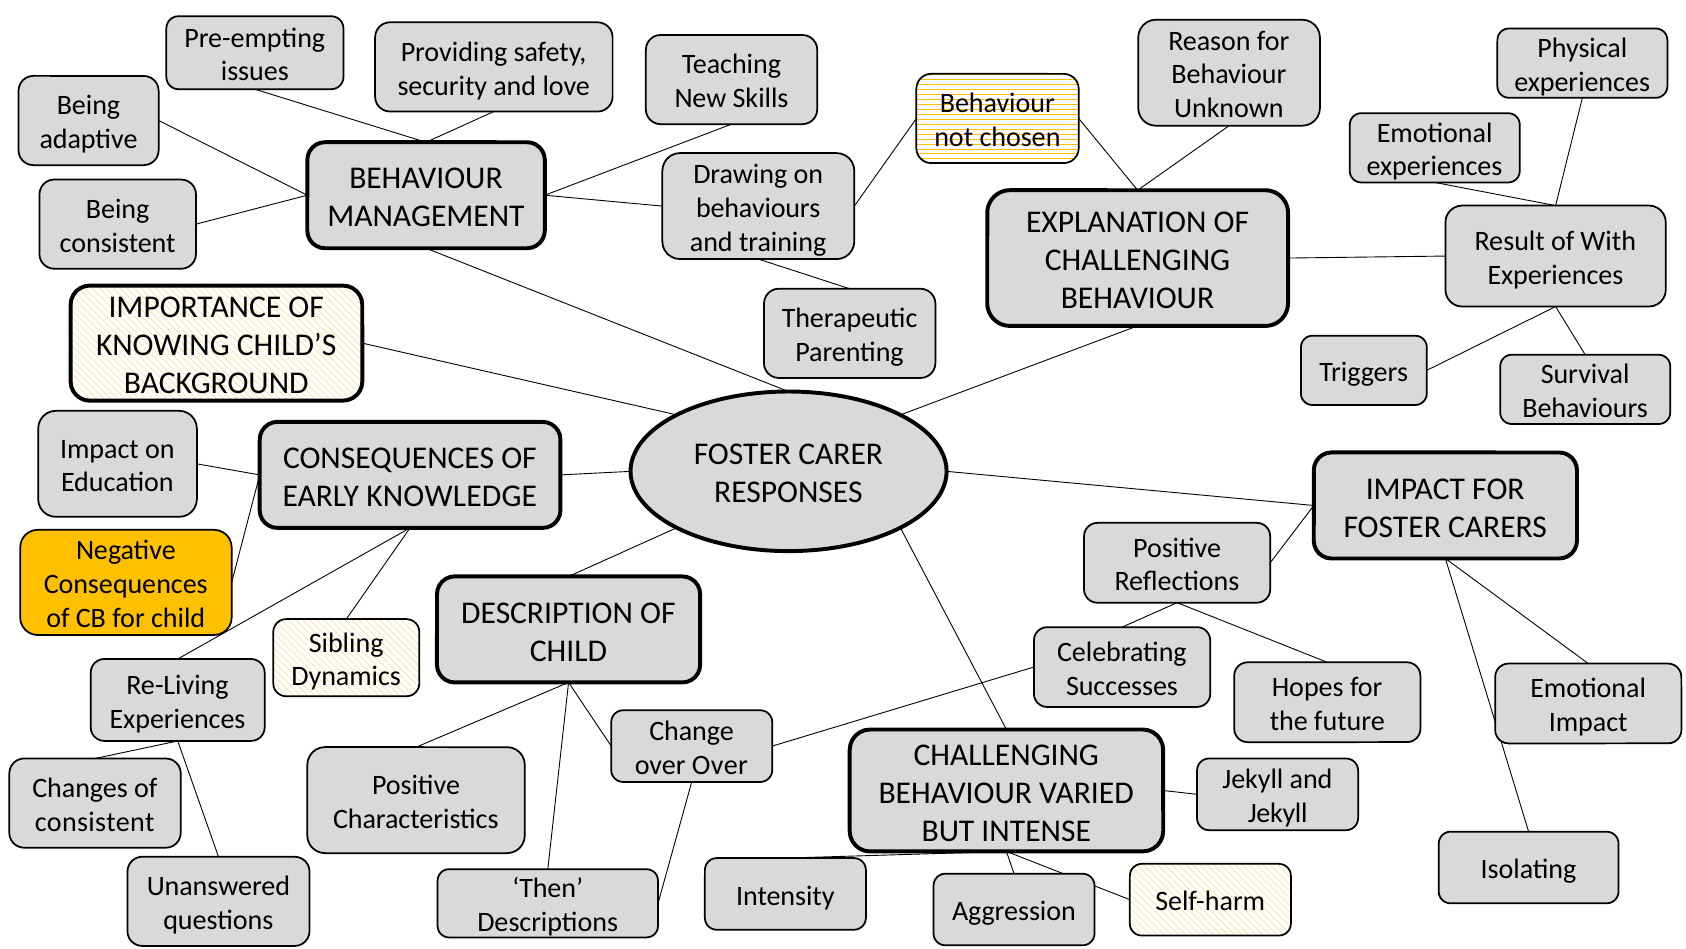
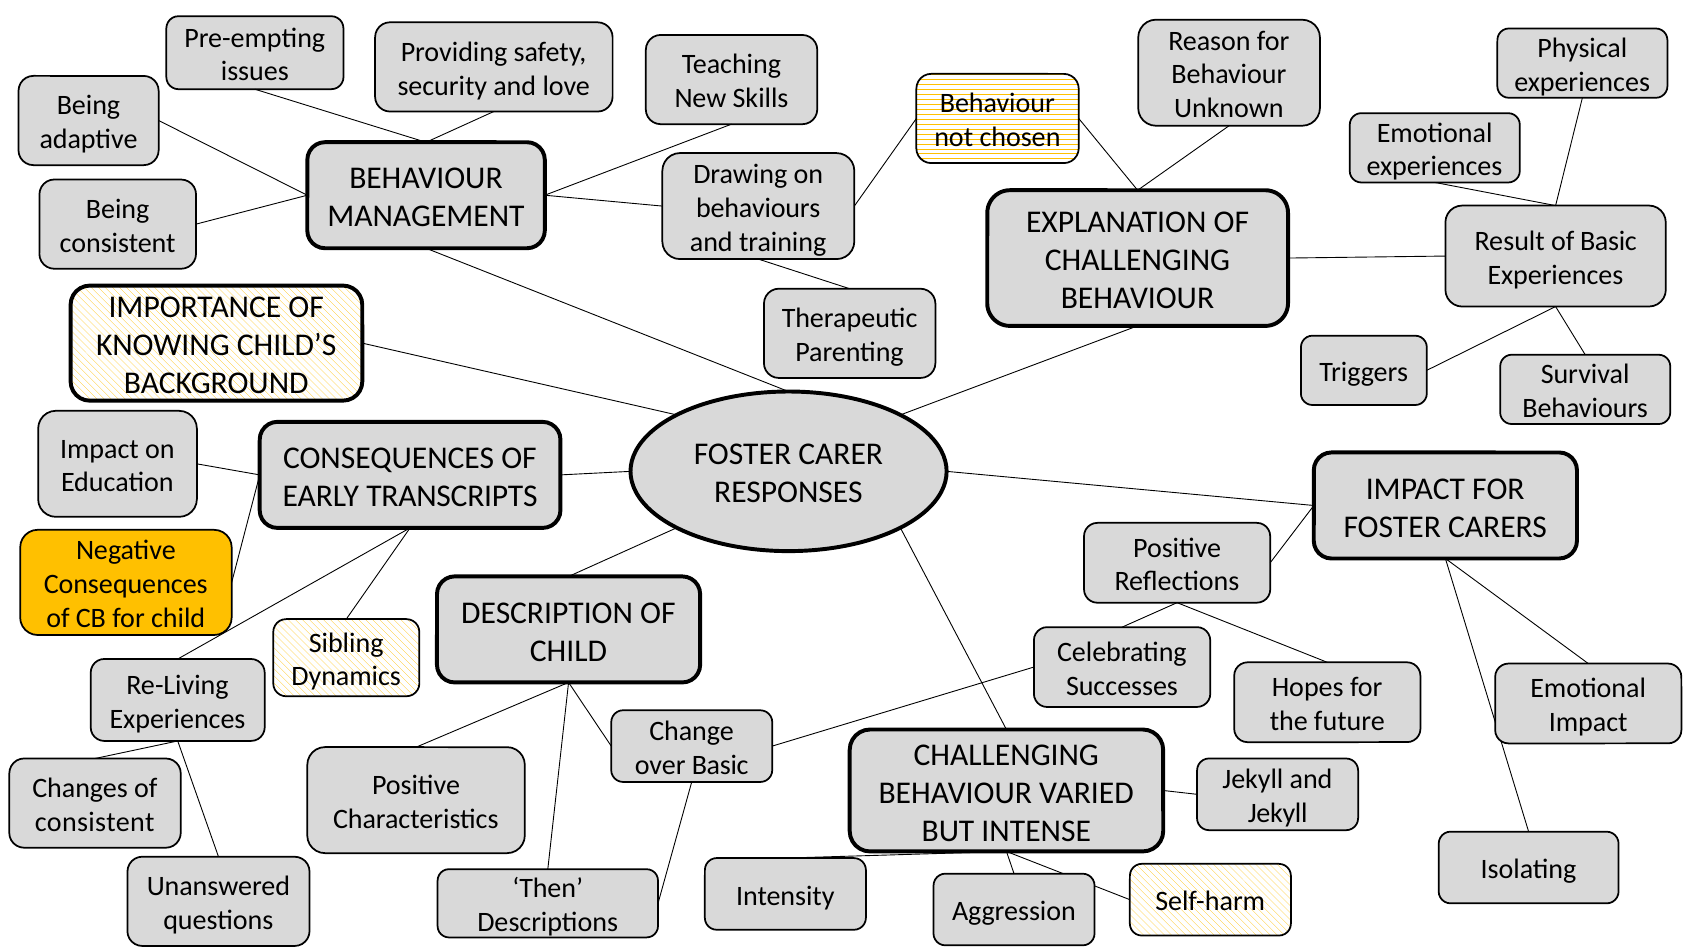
of With: With -> Basic (1608, 241)
KNOWLEDGE: KNOWLEDGE -> TRANSCRIPTS (452, 496)
over Over: Over -> Basic (720, 764)
